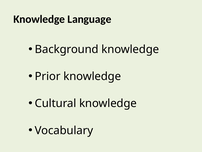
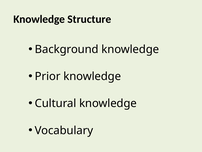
Language: Language -> Structure (89, 19)
